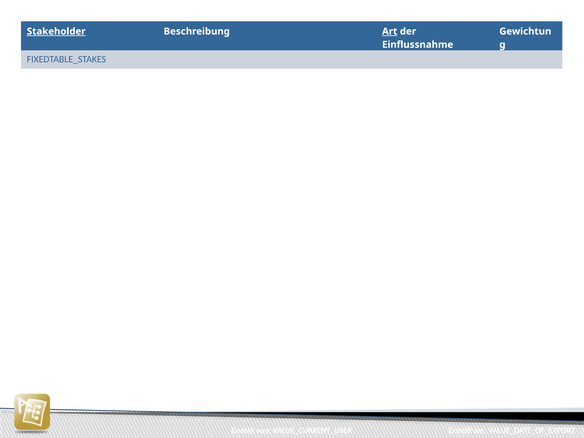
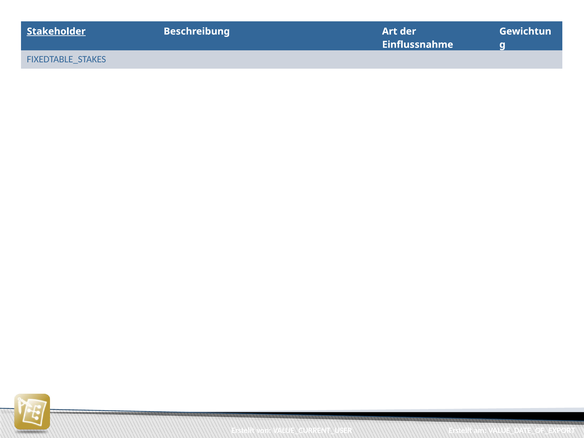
Art underline: present -> none (390, 31)
